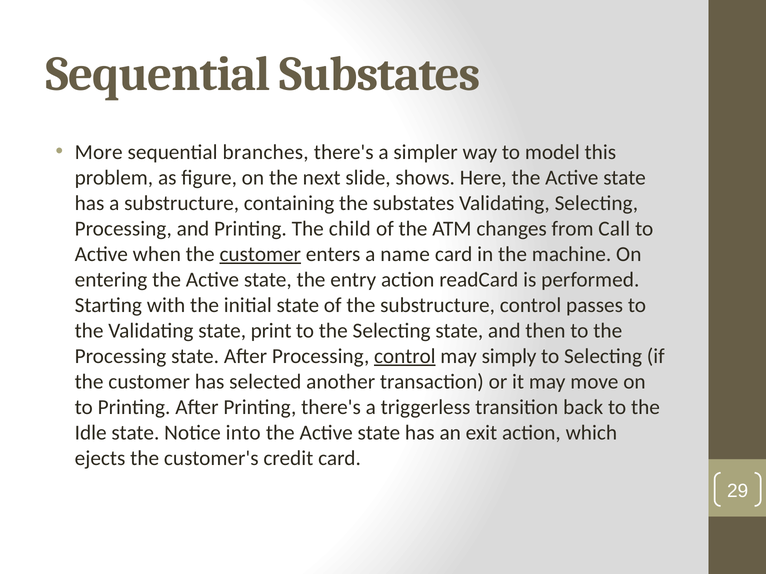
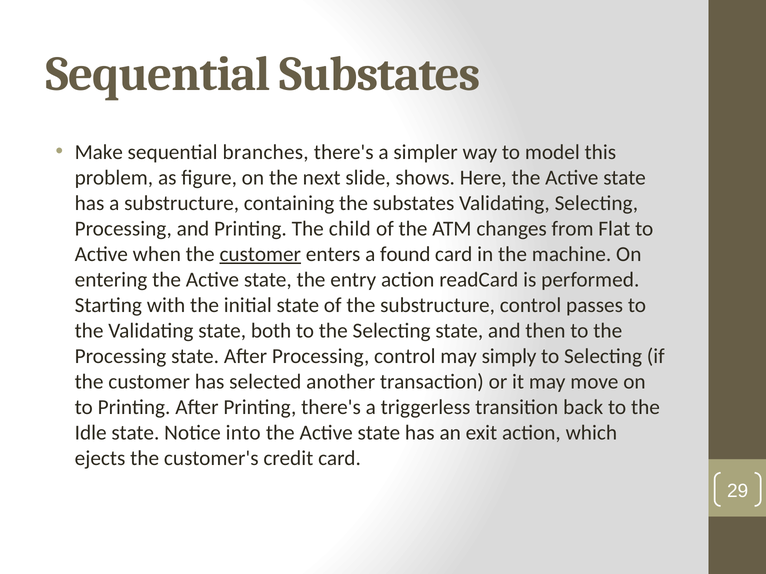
More: More -> Make (99, 152)
Call: Call -> Flat (614, 229)
name: name -> found (405, 254)
print: print -> both (271, 331)
control underline: present -> none (405, 356)
